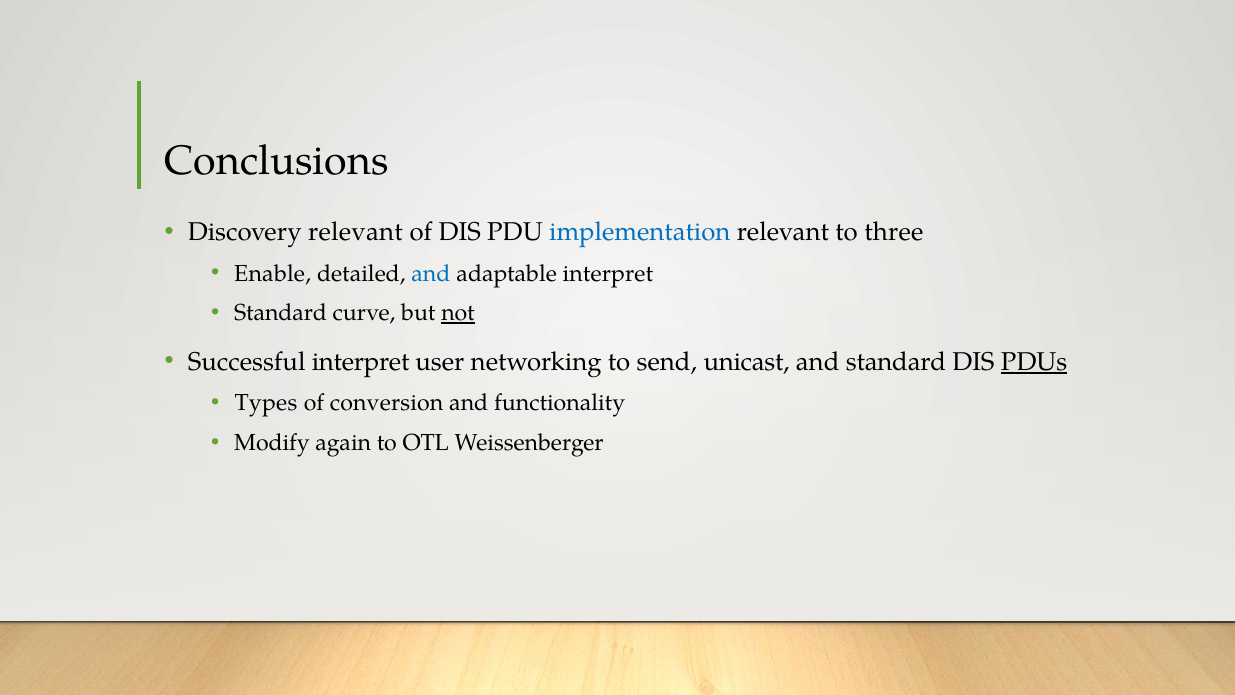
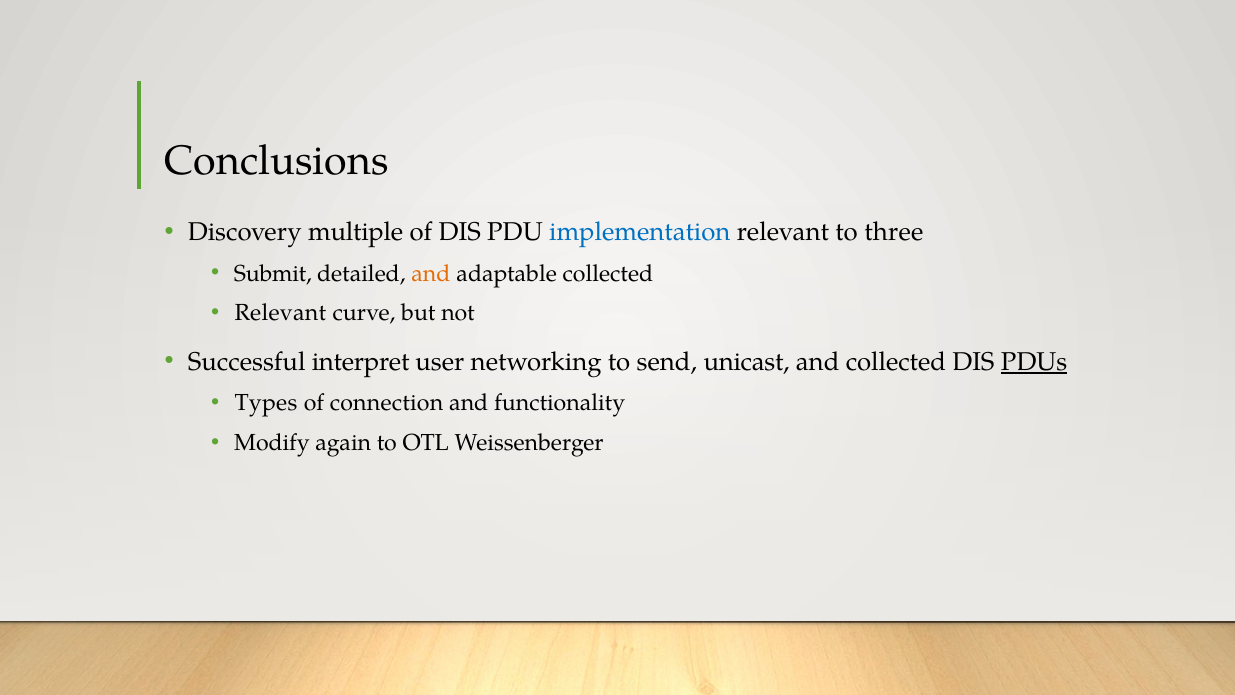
Discovery relevant: relevant -> multiple (356, 232)
Enable: Enable -> Submit (273, 273)
and colour: blue -> orange (431, 273)
adaptable interpret: interpret -> collected (608, 273)
Standard: Standard -> Relevant (280, 313)
not underline: present -> none (458, 313)
and standard: standard -> collected (896, 362)
conversion: conversion -> connection (387, 403)
